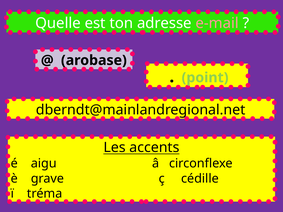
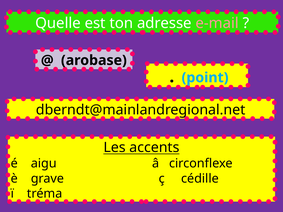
point colour: light green -> light blue (205, 78)
